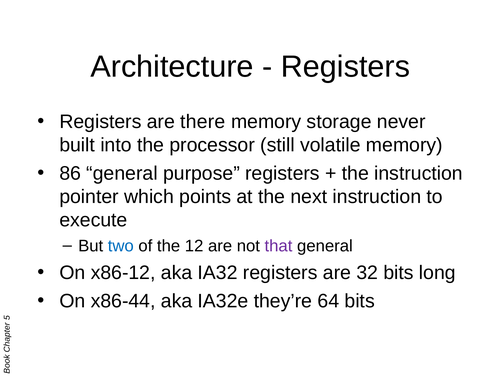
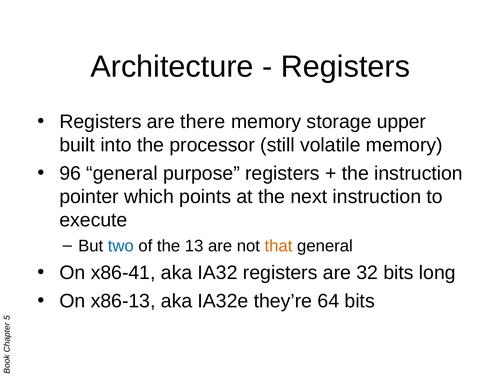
never: never -> upper (401, 122)
86: 86 -> 96 (70, 173)
12: 12 -> 13 (194, 246)
that colour: purple -> orange (278, 246)
x86-12: x86-12 -> x86-41 (123, 273)
x86-44: x86-44 -> x86-13 (123, 301)
